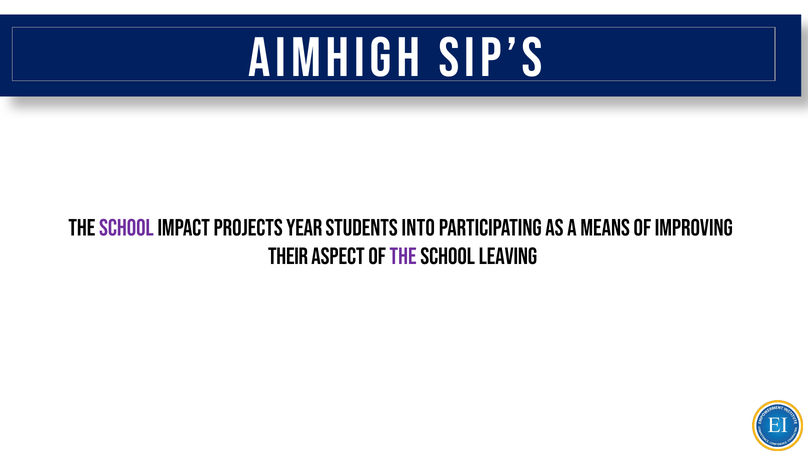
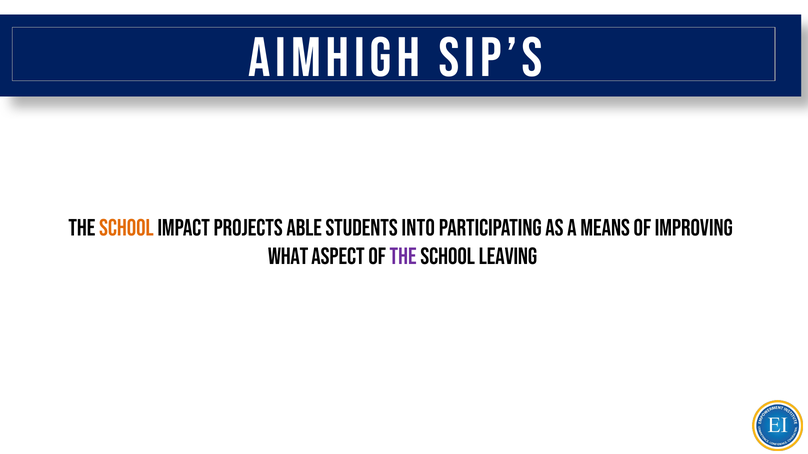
School colour: purple -> orange (126, 228)
year: year -> able (304, 228)
their: their -> what (288, 257)
